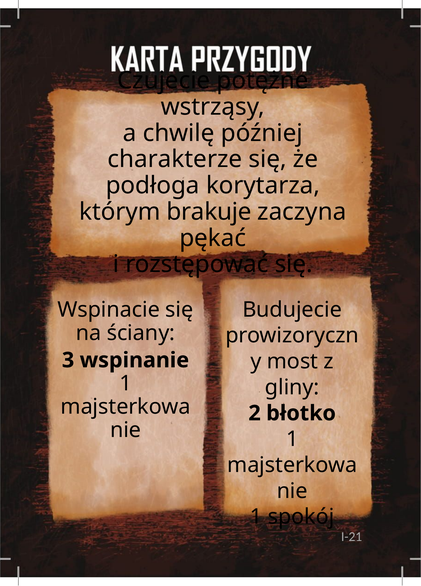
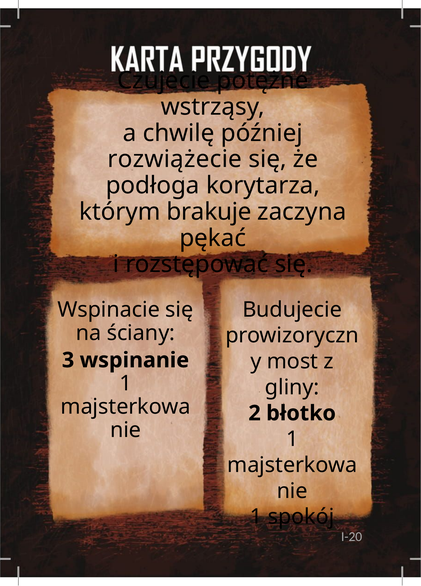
charakterze: charakterze -> rozwiążecie (175, 159)
I-21: I-21 -> I-20 (352, 537)
